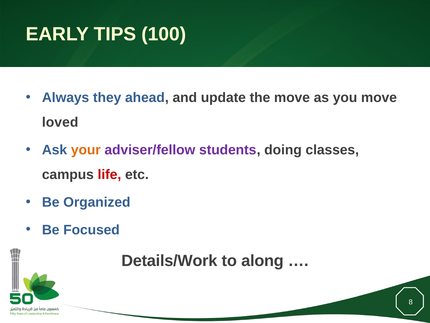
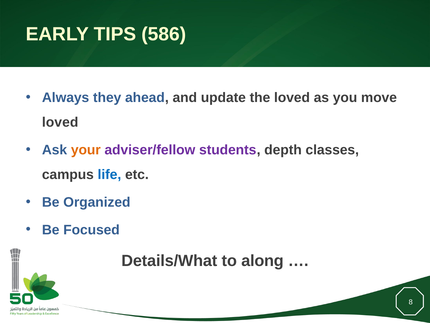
100: 100 -> 586 (164, 34)
the move: move -> loved (292, 97)
doing: doing -> depth (283, 150)
life colour: red -> blue (109, 174)
Details/Work: Details/Work -> Details/What (169, 261)
